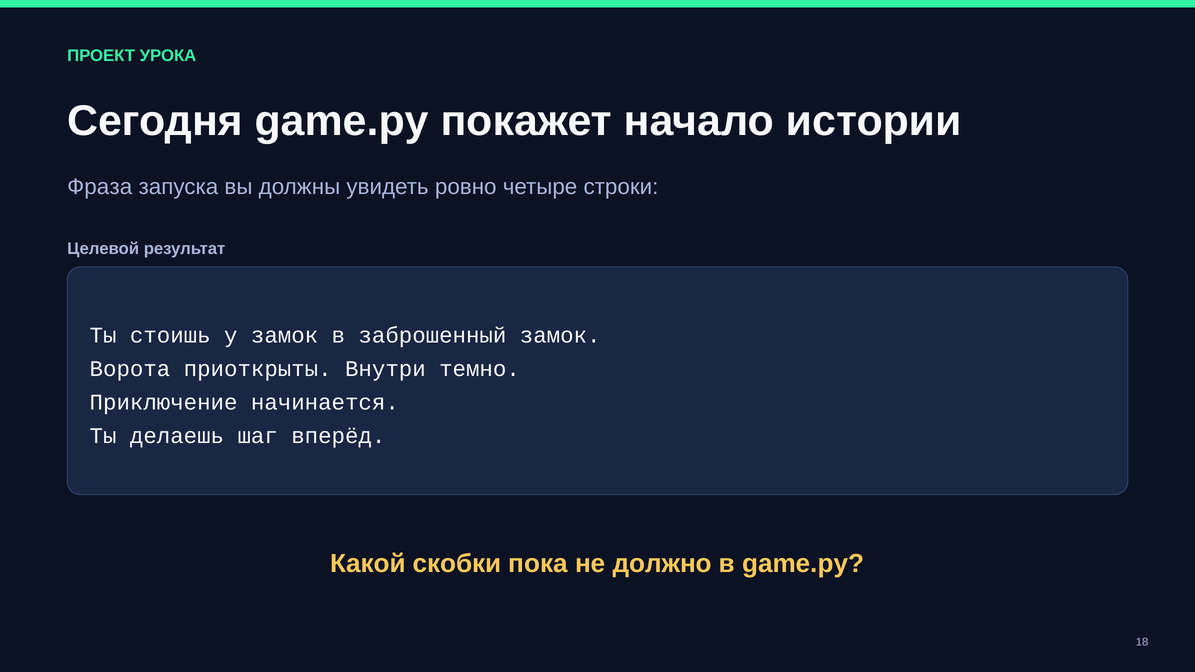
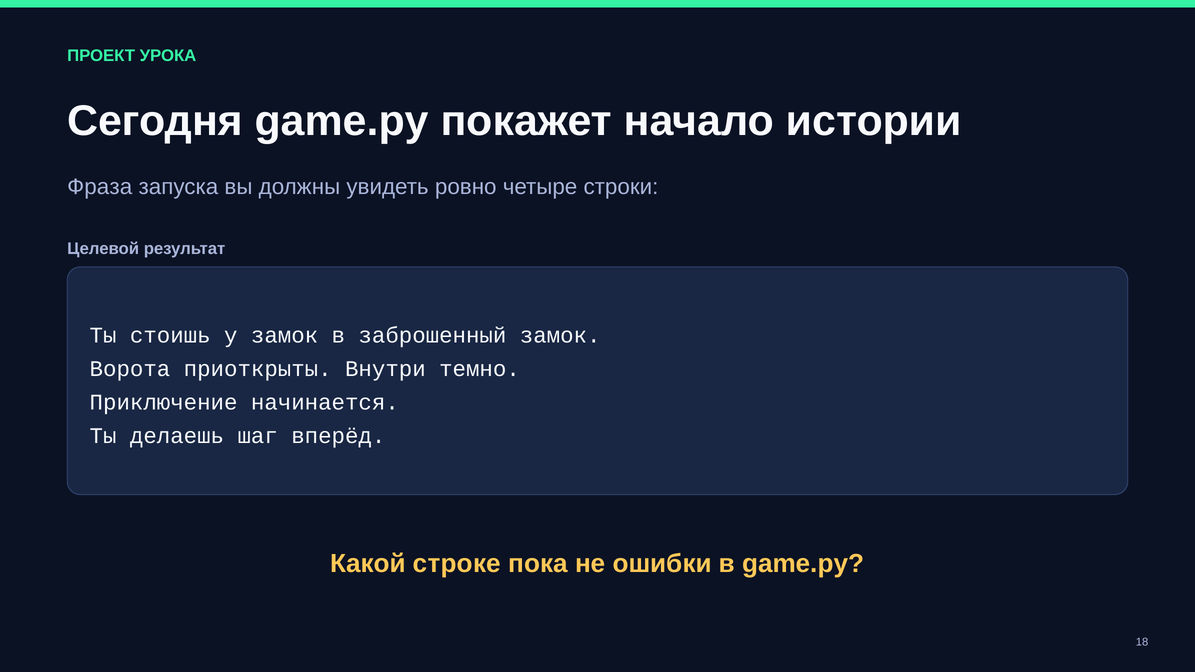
скобки: скобки -> строке (457, 564)
должно: должно -> ошибки (662, 564)
